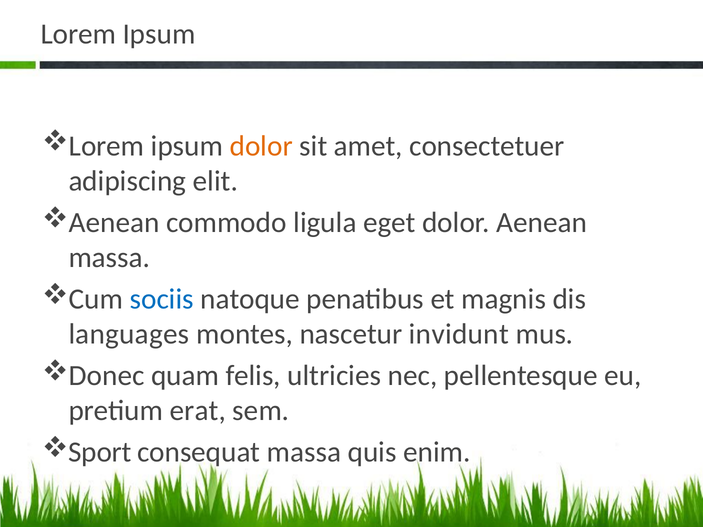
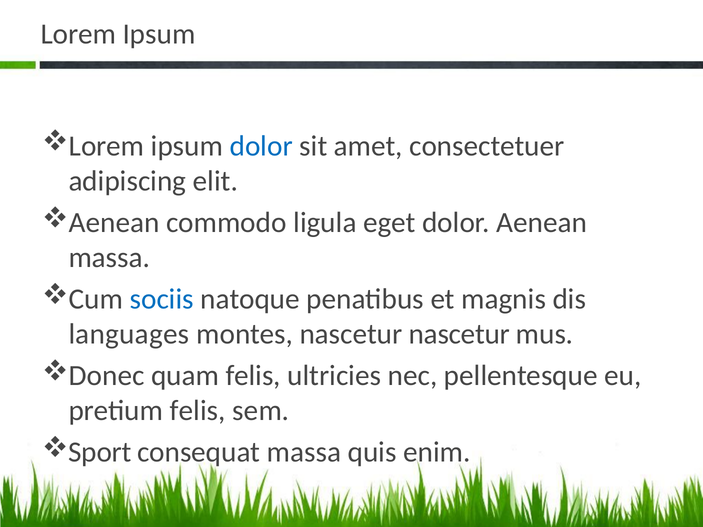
dolor colour: orange -> blue (261, 146)
nascetur invidunt: invidunt -> nascetur (459, 334)
pretium erat: erat -> felis (198, 411)
